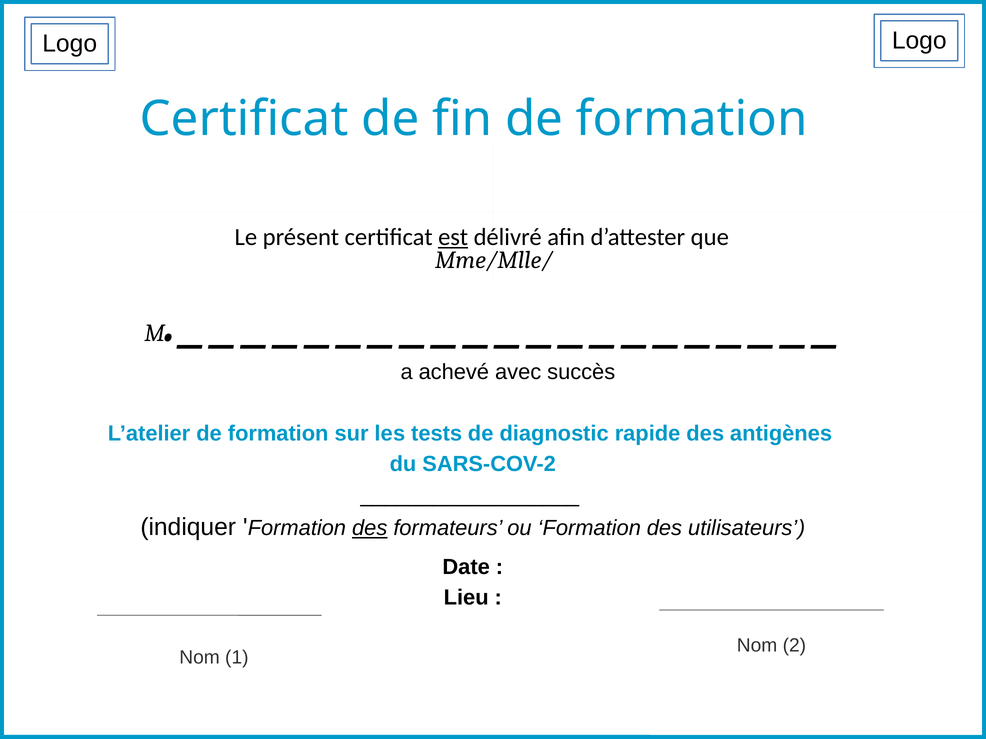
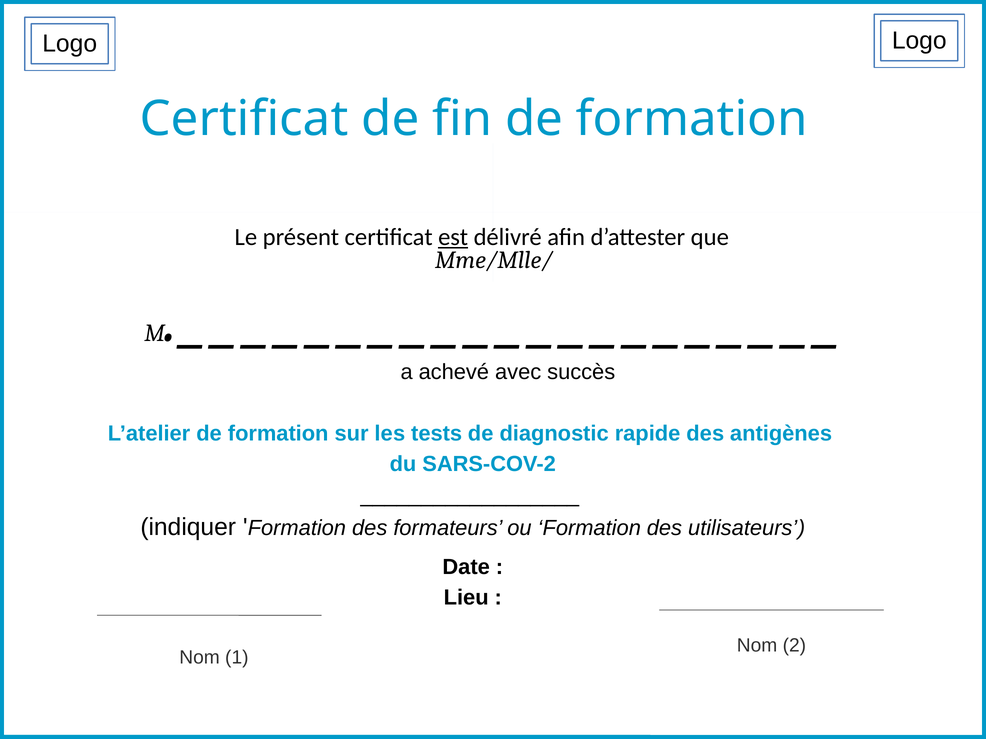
des underline: present -> none (370, 529)
